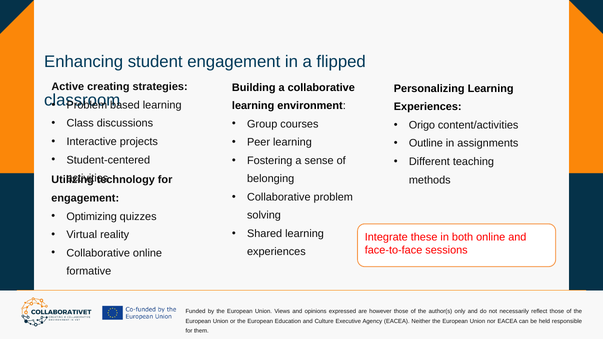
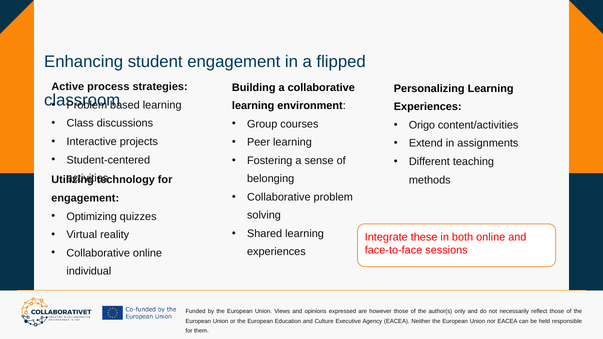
creating: creating -> process (108, 87)
Outline: Outline -> Extend (426, 143)
formative: formative -> individual (89, 271)
